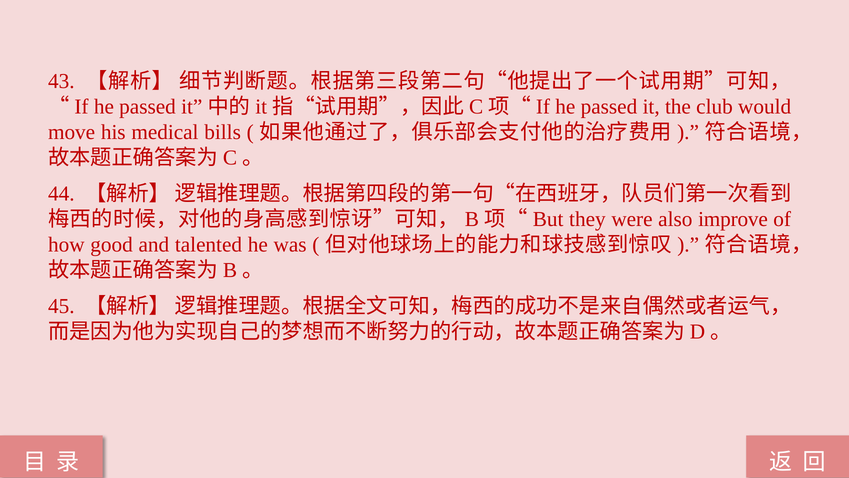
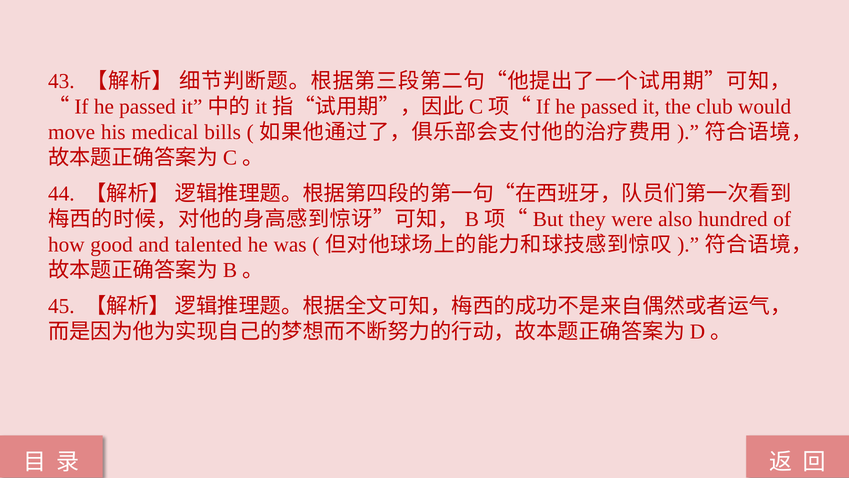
improve: improve -> hundred (733, 219)
